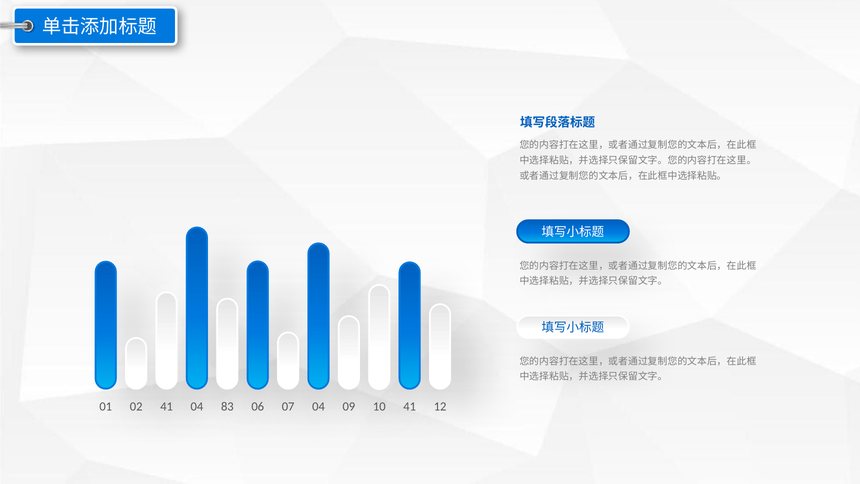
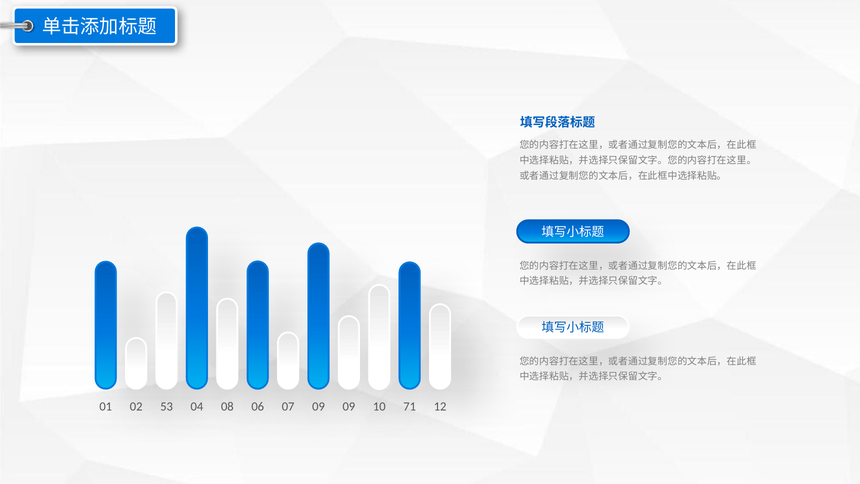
02 41: 41 -> 53 (167, 406)
83: 83 -> 08 (227, 406)
07 04: 04 -> 09 (319, 406)
10 41: 41 -> 71 (410, 406)
